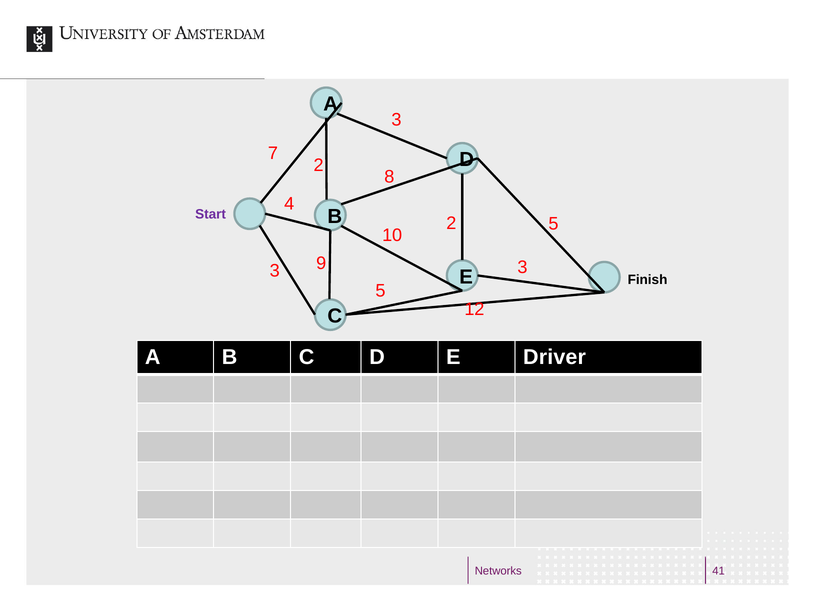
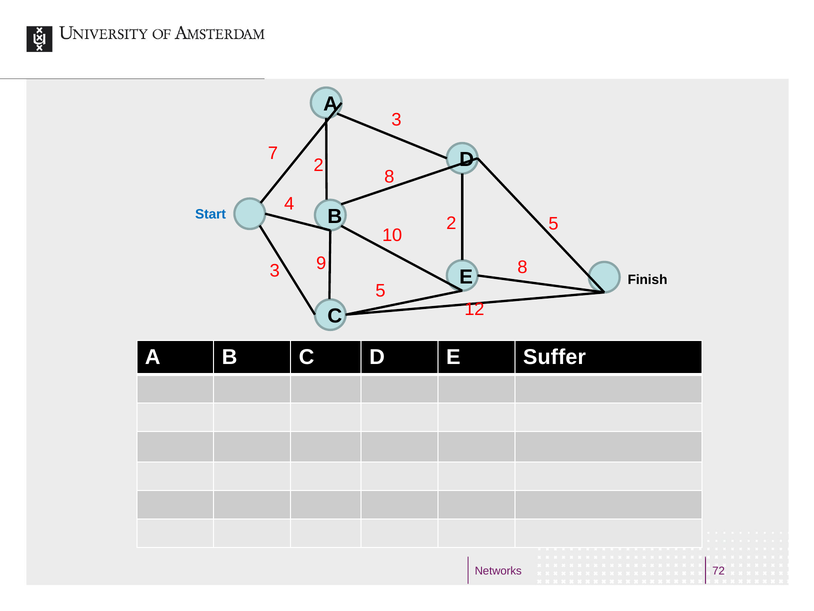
Start colour: purple -> blue (211, 214)
9 3: 3 -> 8 (523, 267)
Driver: Driver -> Suffer (555, 357)
41: 41 -> 72 (719, 571)
